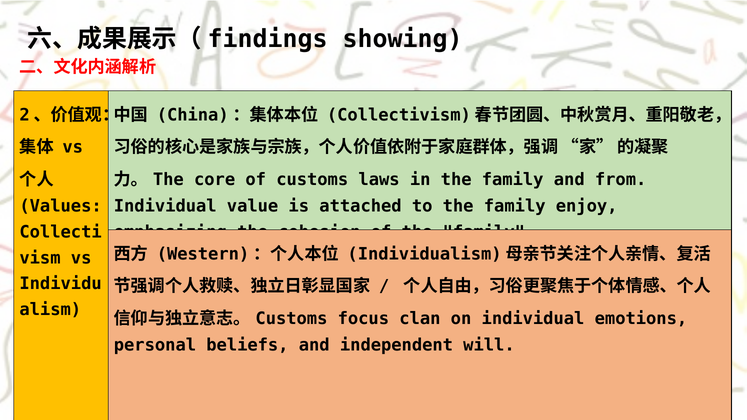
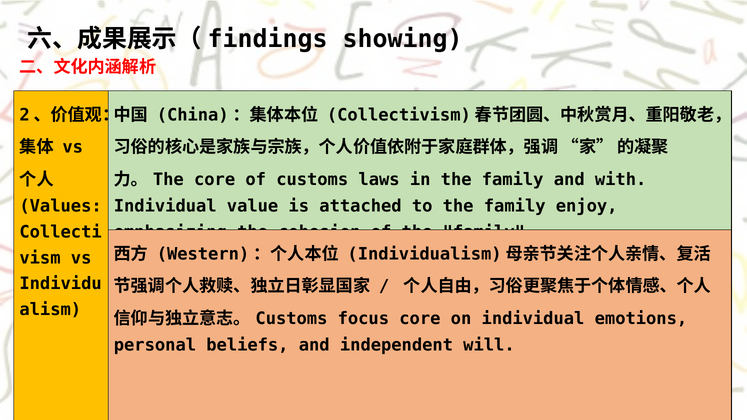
from: from -> with (621, 180)
focus clan: clan -> core (420, 319)
